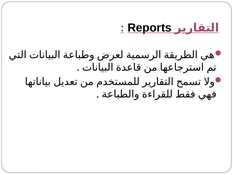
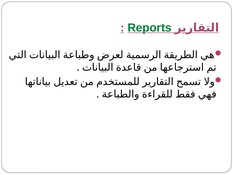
Reports colour: black -> green (150, 28)
